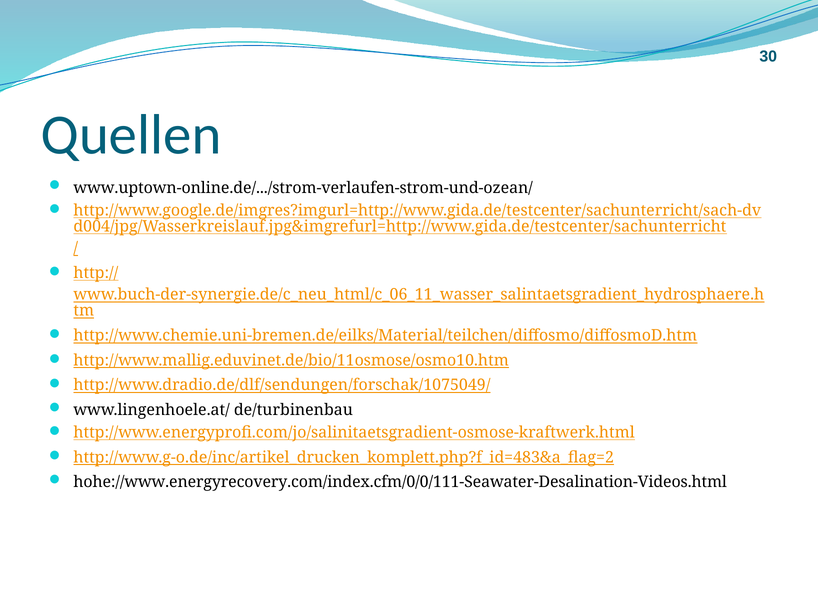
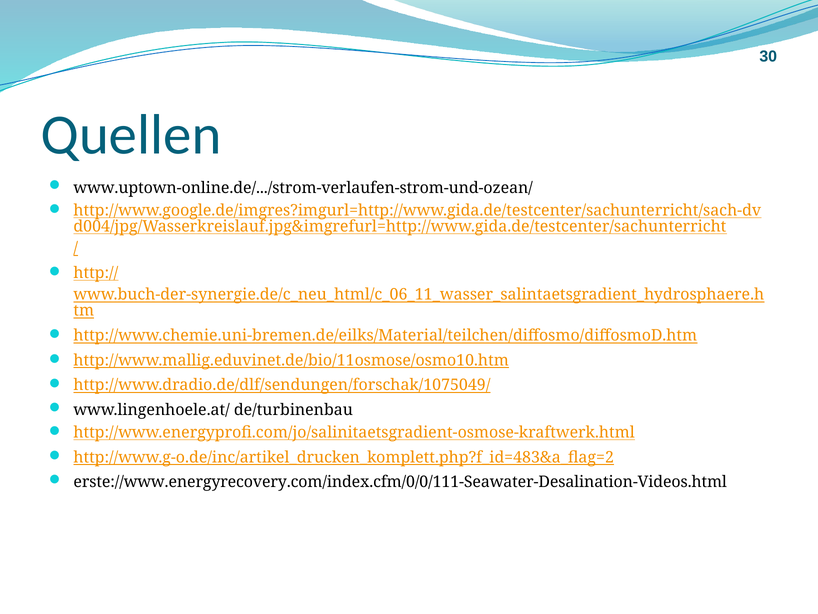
hohe://www.energyrecovery.com/index.cfm/0/0/111-Seawater-Desalination-Videos.html: hohe://www.energyrecovery.com/index.cfm/0/0/111-Seawater-Desalination-Videos.html -> erste://www.energyrecovery.com/index.cfm/0/0/111-Seawater-Desalination-Videos.html (400, 482)
